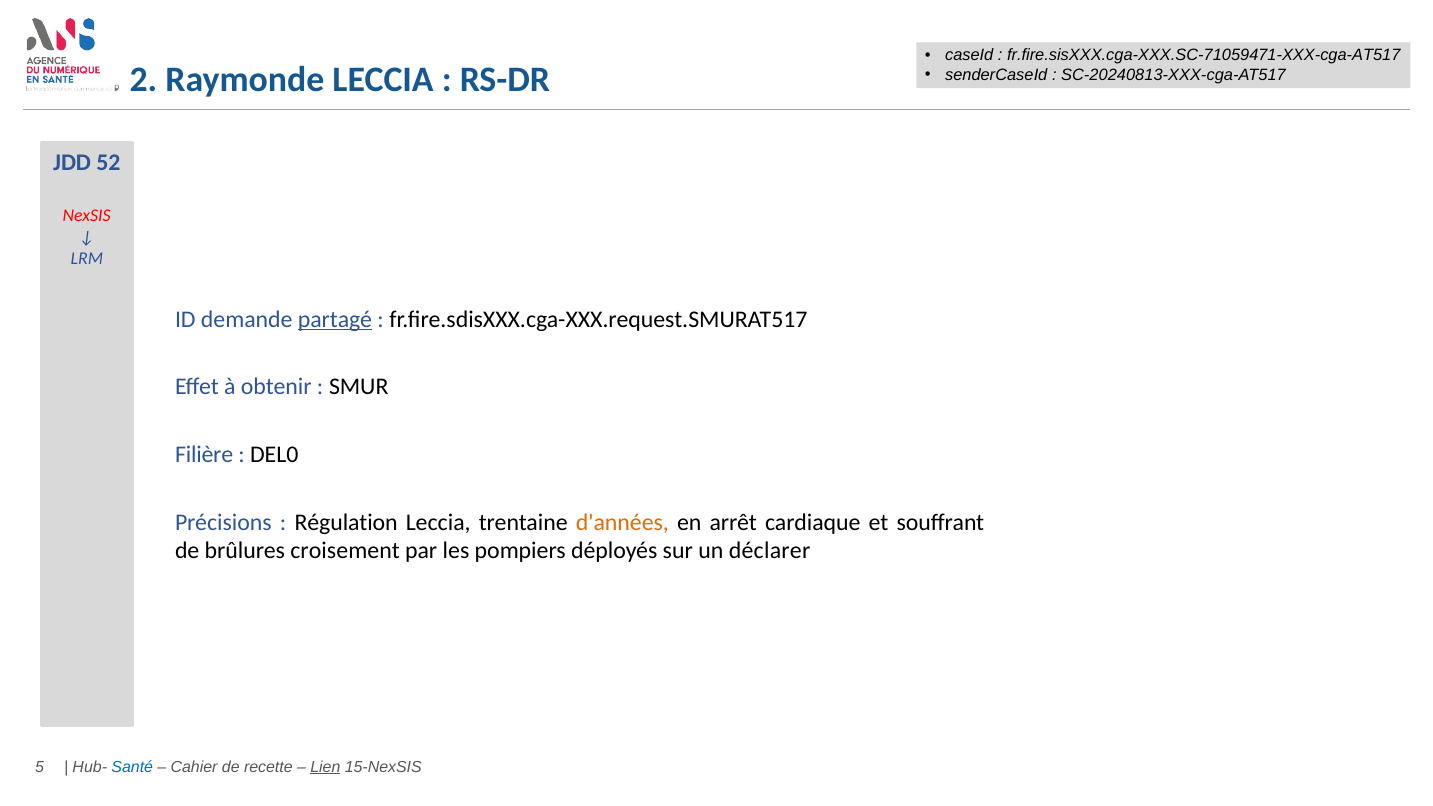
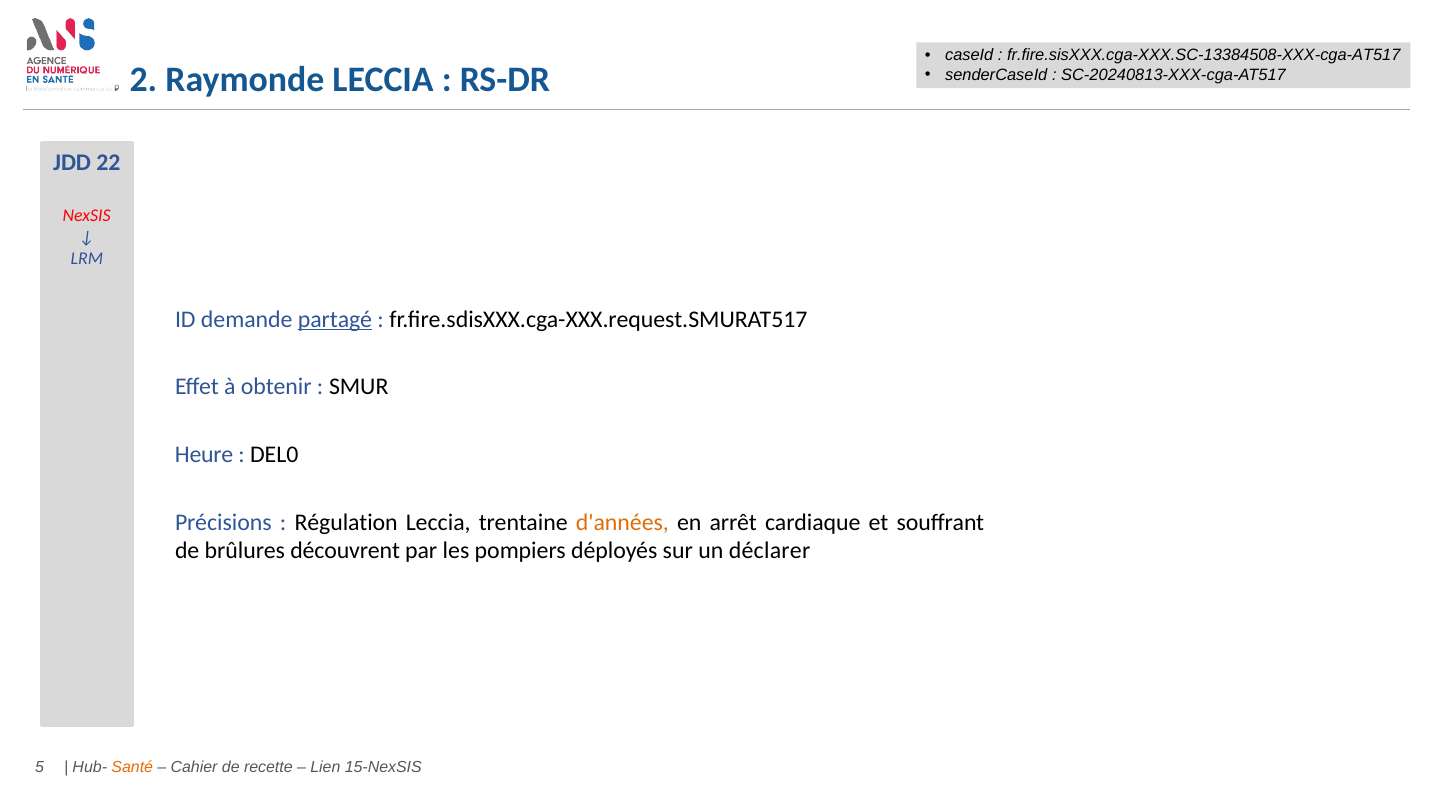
fr.fire.sisXXX.cga-XXX.SC-71059471-XXX-cga-AT517: fr.fire.sisXXX.cga-XXX.SC-71059471-XXX-cga-AT517 -> fr.fire.sisXXX.cga-XXX.SC-13384508-XXX-cga-AT517 (1204, 56)
52: 52 -> 22 (108, 162)
Filière: Filière -> Heure (204, 455)
croisement: croisement -> découvrent (345, 551)
Santé colour: blue -> orange (132, 767)
Lien underline: present -> none (325, 767)
